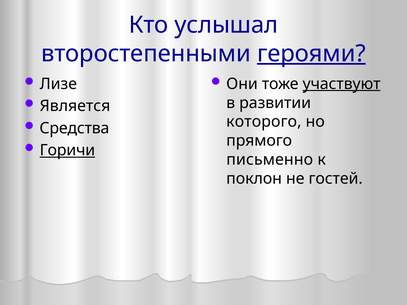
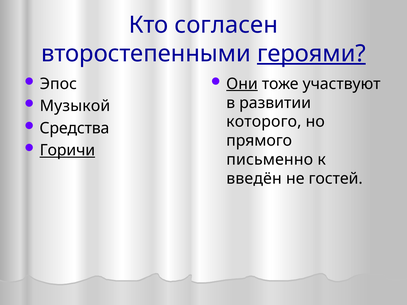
услышал: услышал -> согласен (226, 25)
Лизе: Лизе -> Эпос (58, 84)
Они underline: none -> present (242, 84)
участвуют underline: present -> none (342, 84)
Является: Является -> Музыкой (75, 106)
поклон: поклон -> введён (254, 179)
